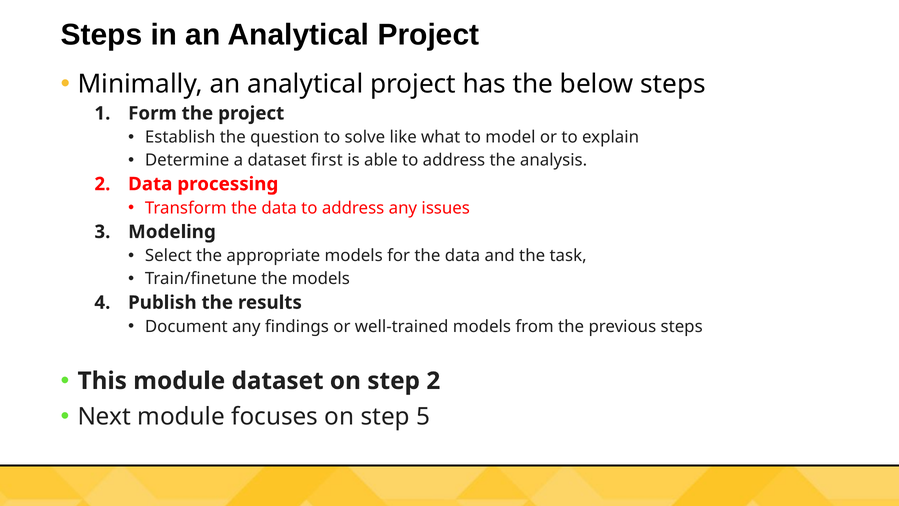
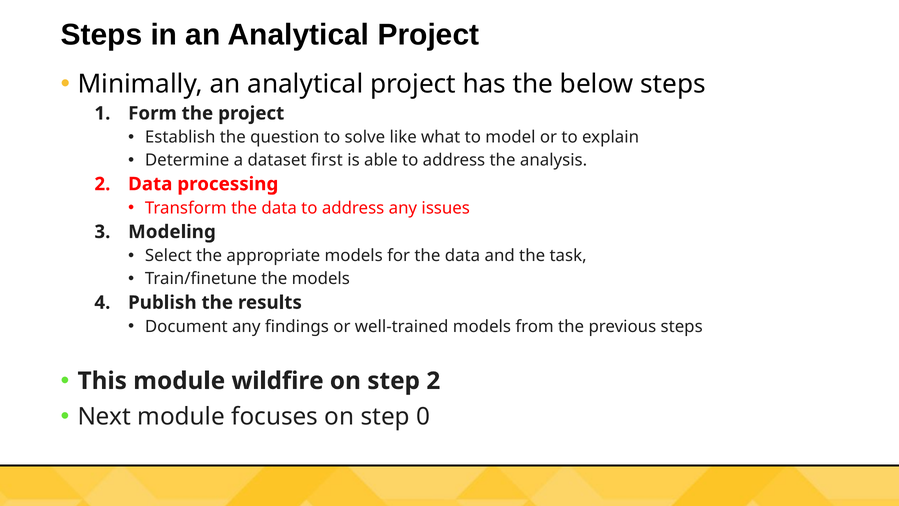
module dataset: dataset -> wildfire (278, 381)
5: 5 -> 0 (423, 416)
